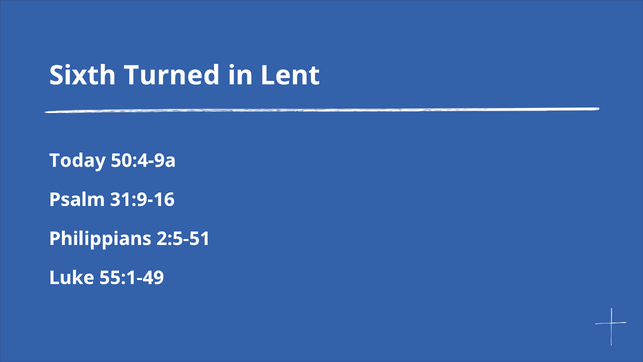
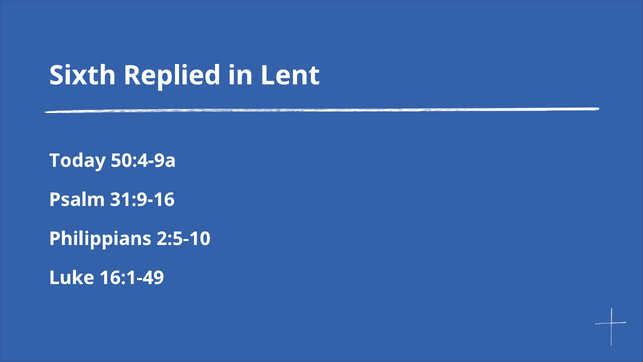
Turned: Turned -> Replied (172, 75)
2:5-51: 2:5-51 -> 2:5-10 (184, 239)
55:1-49: 55:1-49 -> 16:1-49 (132, 278)
